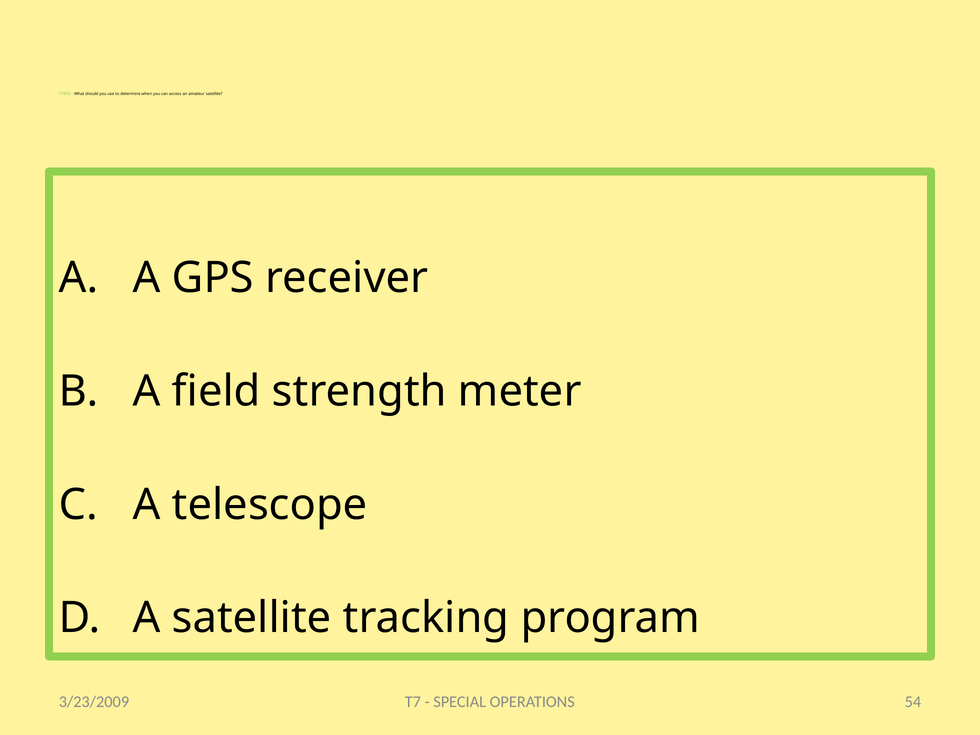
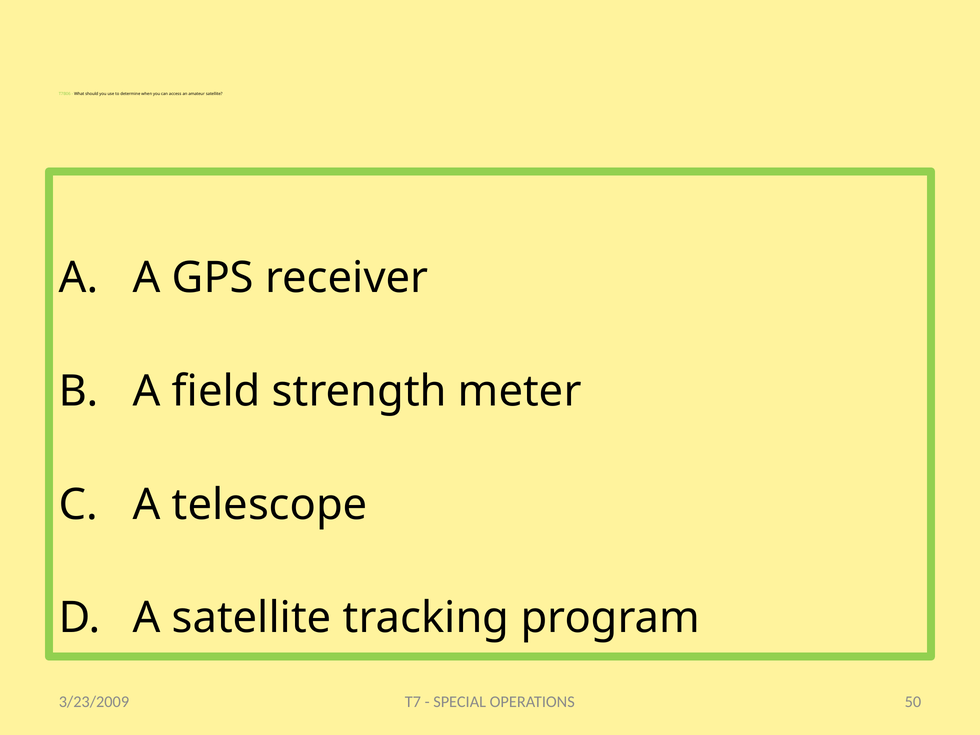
54: 54 -> 50 (913, 702)
